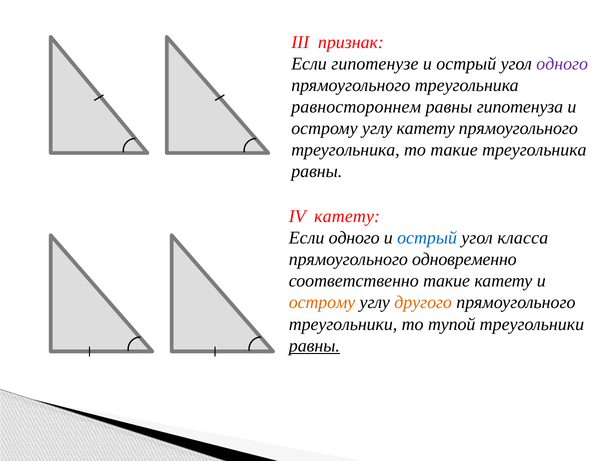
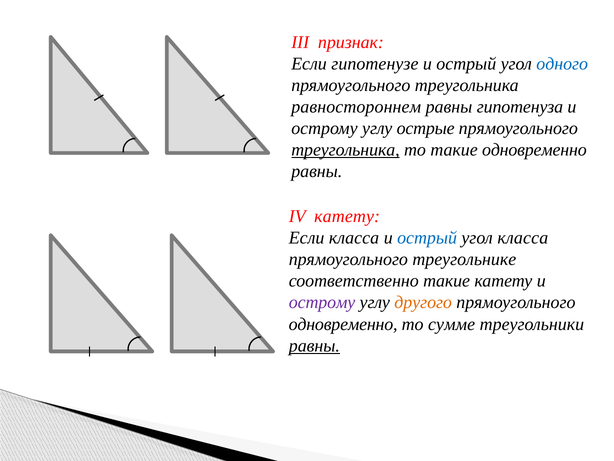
одного colour: purple -> blue (562, 64)
углу катету: катету -> острые (426, 128)
треугольника underline: none -> present (345, 150)
такие треугольника: треугольника -> одновременно (534, 150)
Если одного: одного -> класса (354, 238)
одновременно: одновременно -> треугольнике (464, 259)
острому colour: orange -> purple (322, 302)
треугольники: треугольники -> одновременно (343, 324)
тупой: тупой -> сумме (452, 324)
